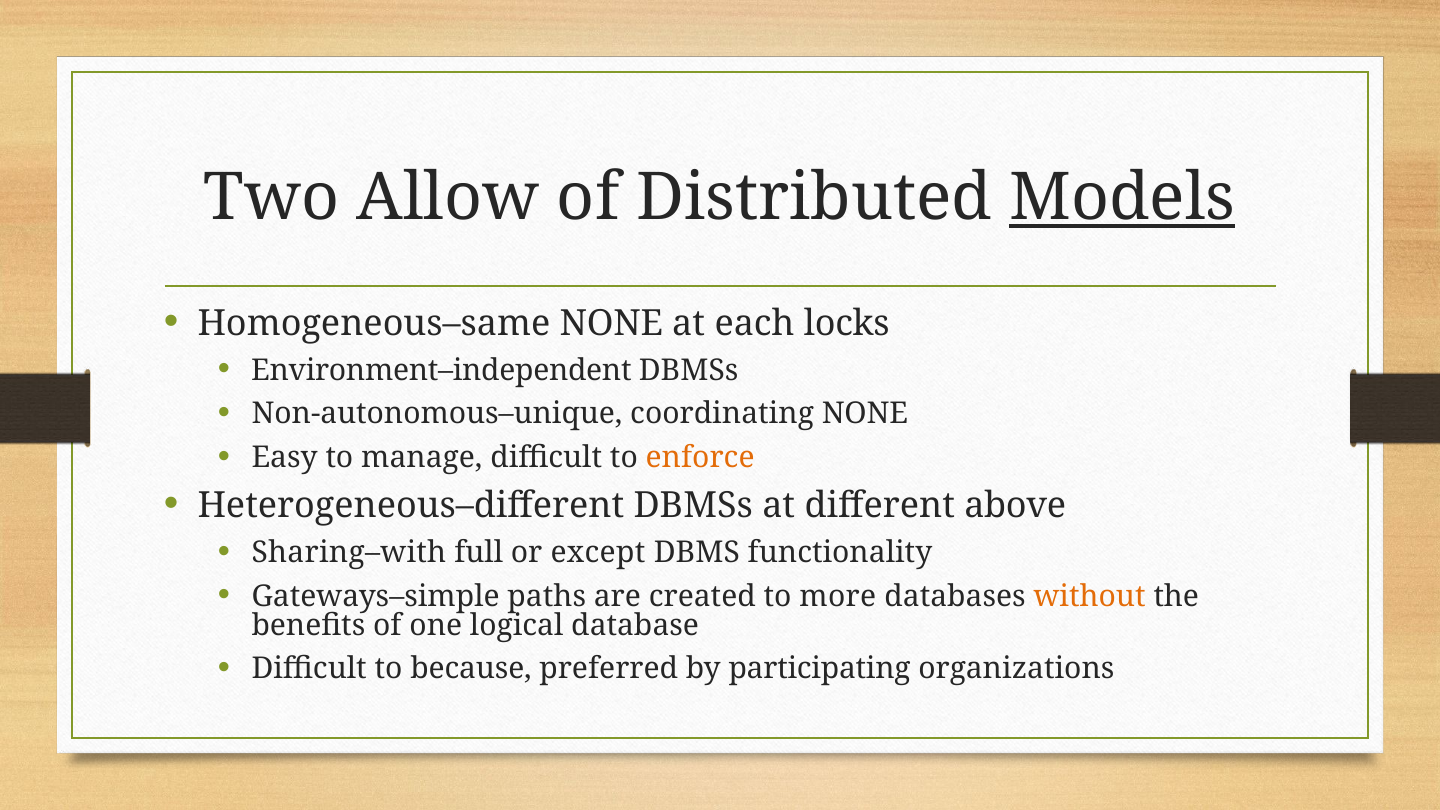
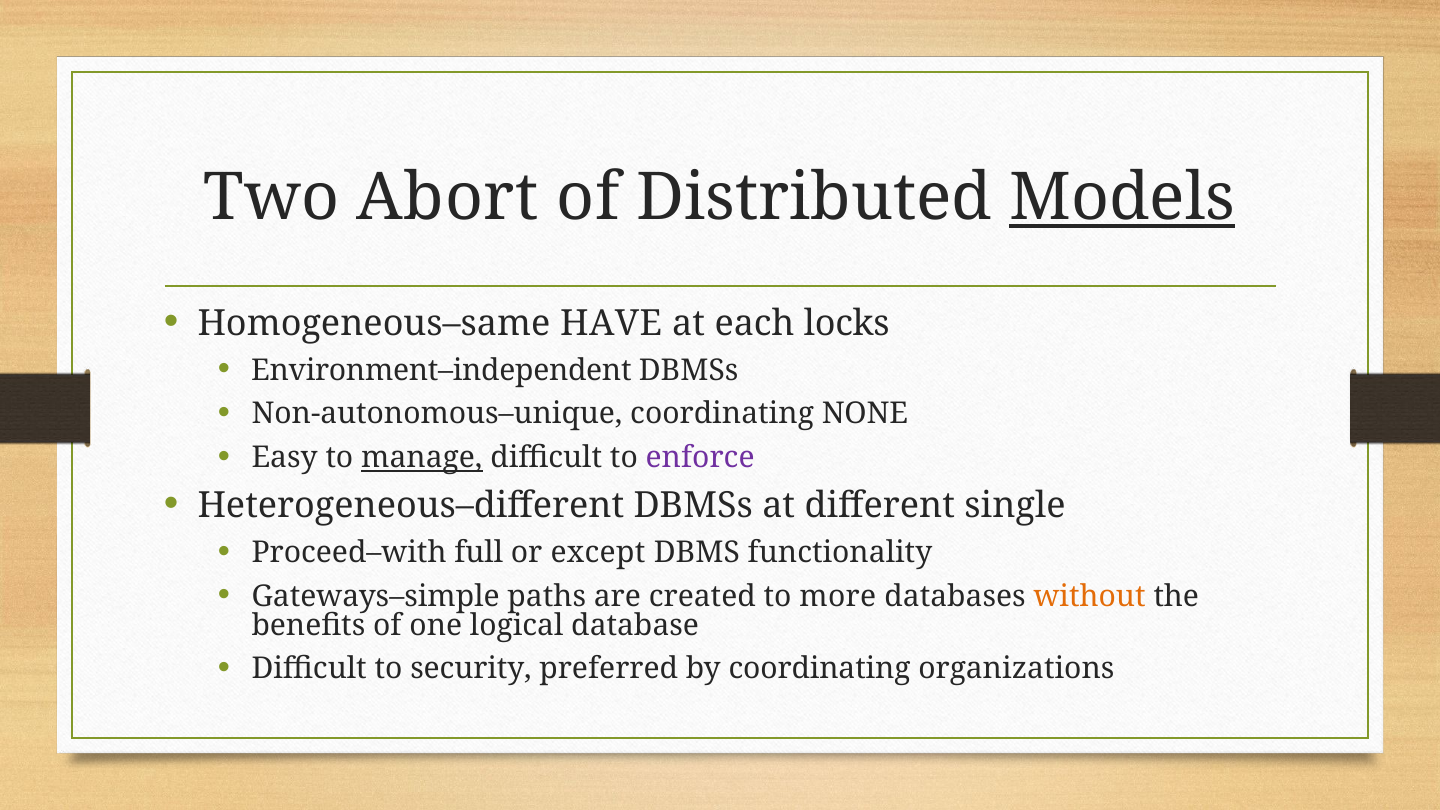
Allow: Allow -> Abort (448, 198)
Homogeneous–same NONE: NONE -> HAVE (611, 323)
manage underline: none -> present (422, 458)
enforce colour: orange -> purple (700, 458)
above: above -> single (1015, 505)
Sharing–with: Sharing–with -> Proceed–with (349, 552)
because: because -> security (471, 669)
by participating: participating -> coordinating (820, 669)
